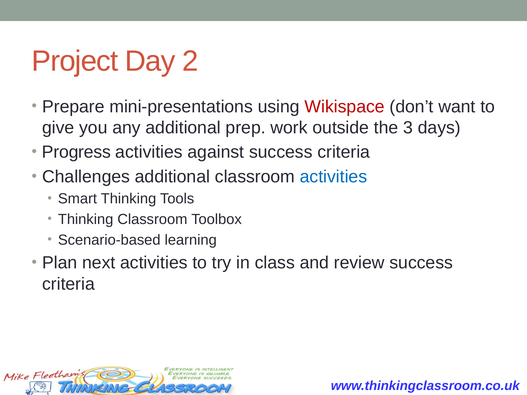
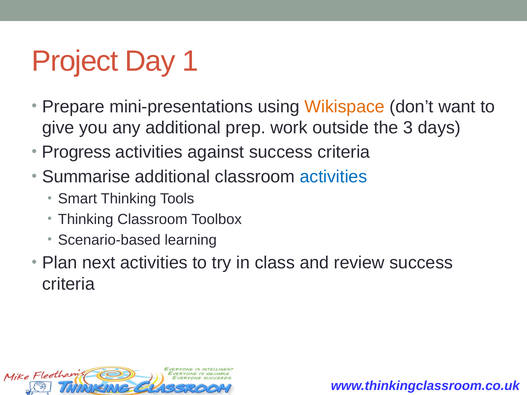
2: 2 -> 1 (190, 61)
Wikispace colour: red -> orange (345, 107)
Challenges: Challenges -> Summarise (86, 177)
